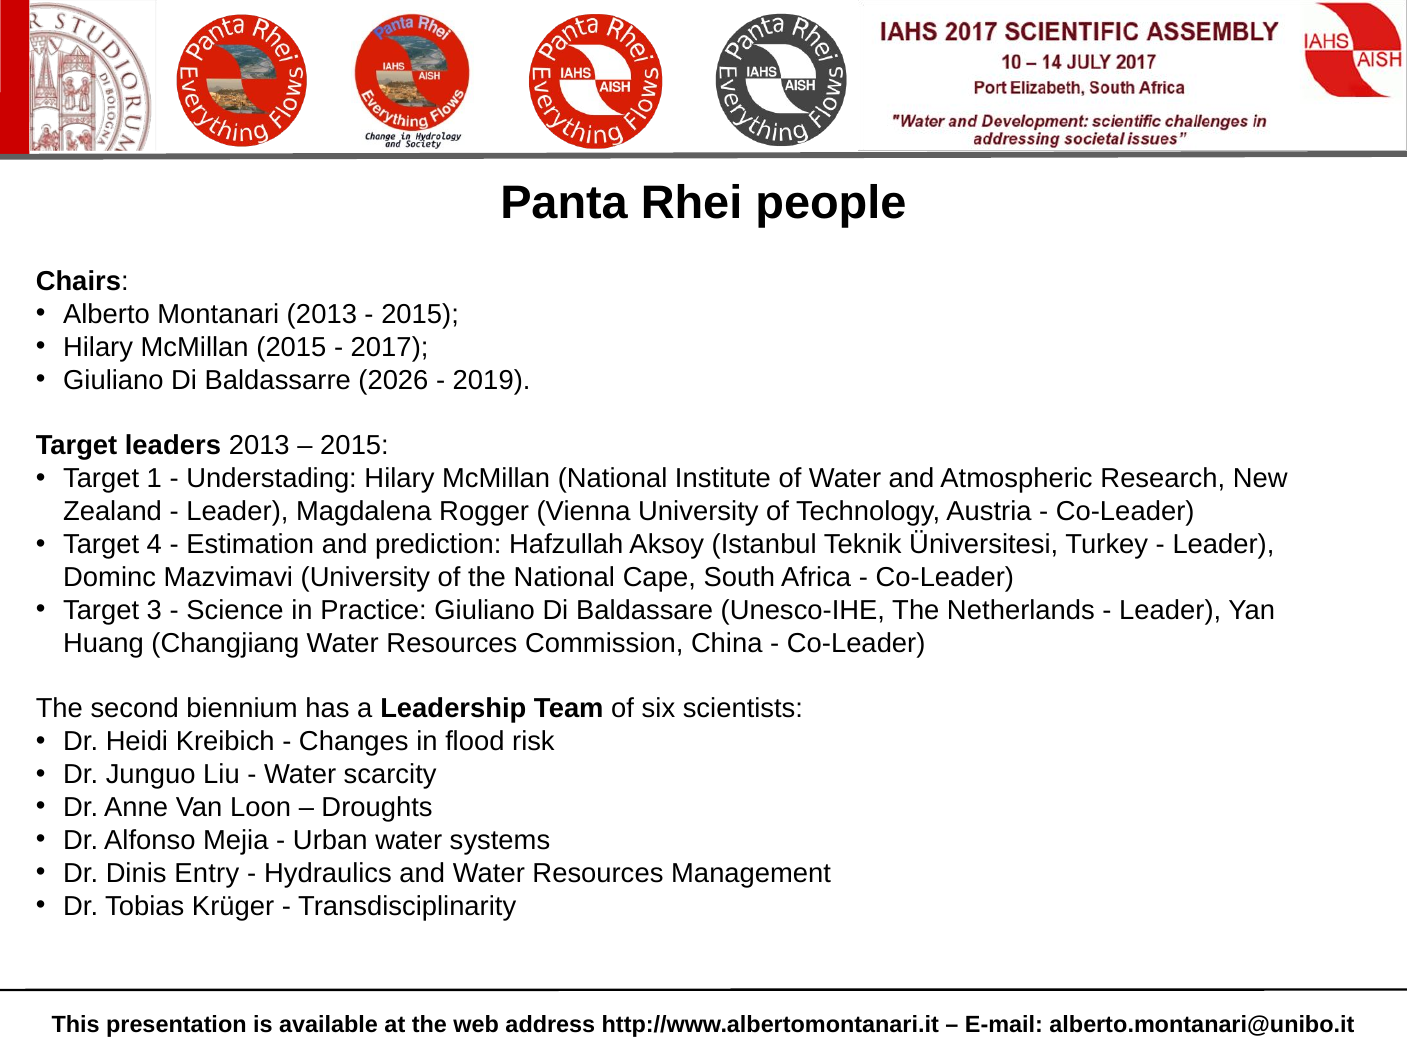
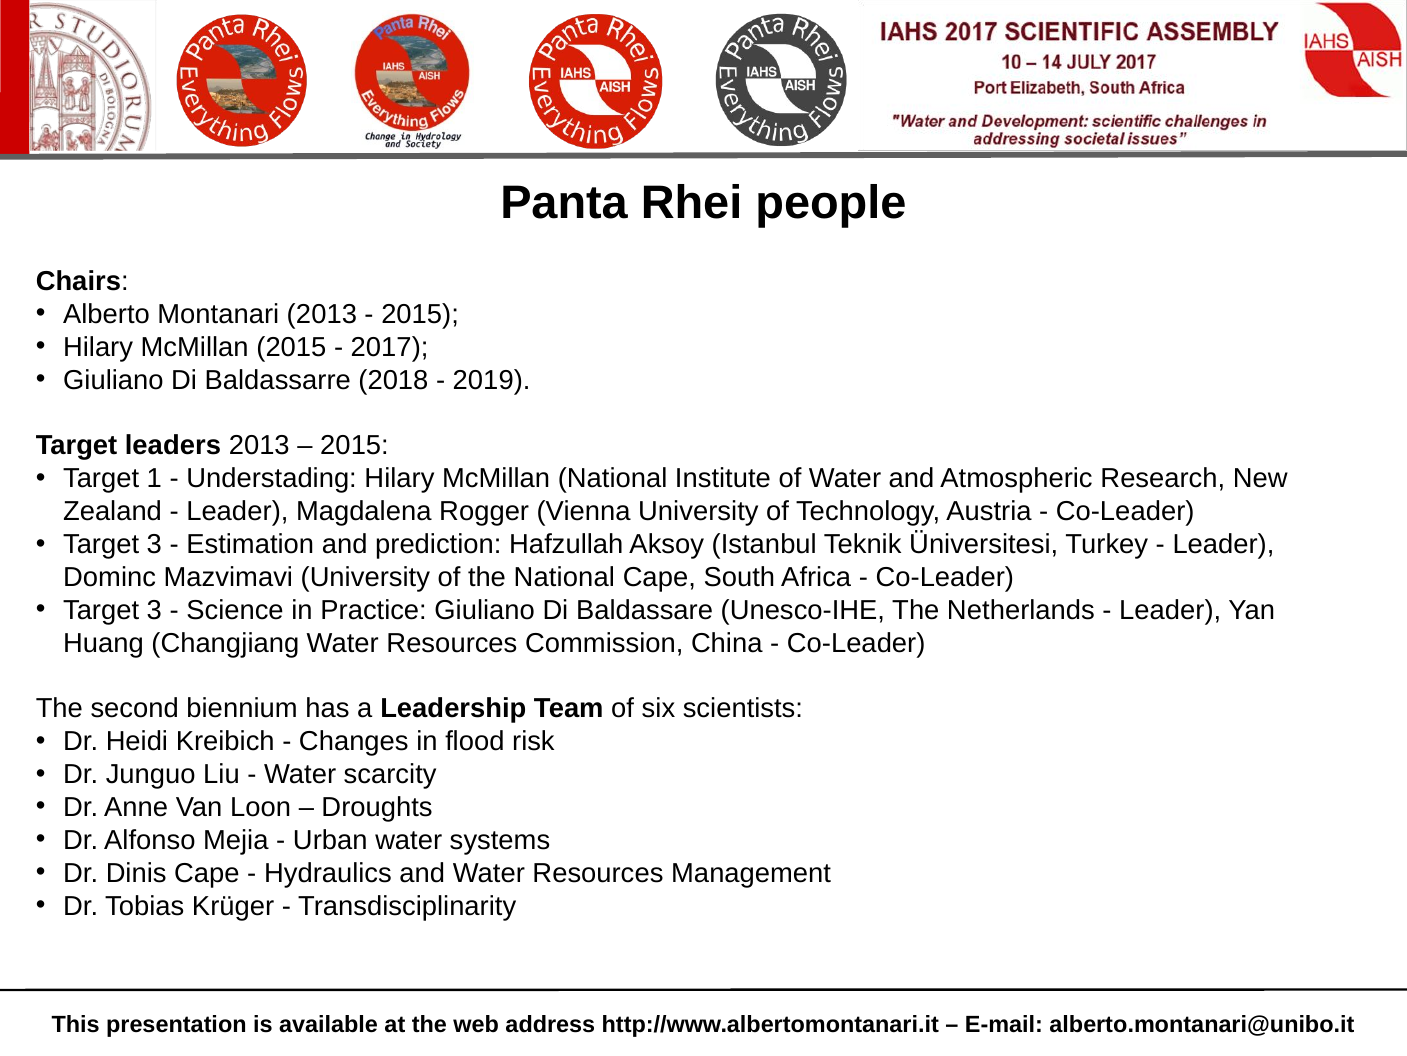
2026: 2026 -> 2018 (393, 380)
4: 4 -> 3 (154, 544)
Dinis Entry: Entry -> Cape (207, 873)
